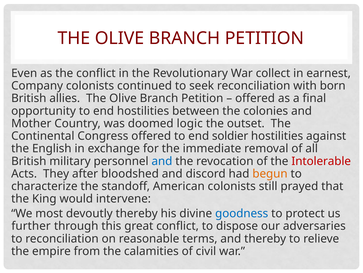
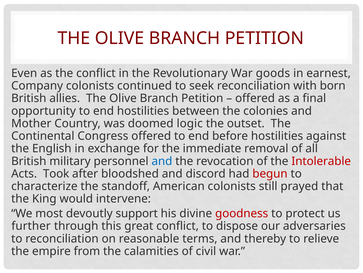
collect: collect -> goods (273, 73)
soldier: soldier -> before (230, 136)
They: They -> Took (56, 173)
begun colour: orange -> red (270, 173)
devoutly thereby: thereby -> support (137, 213)
goodness colour: blue -> red (242, 213)
